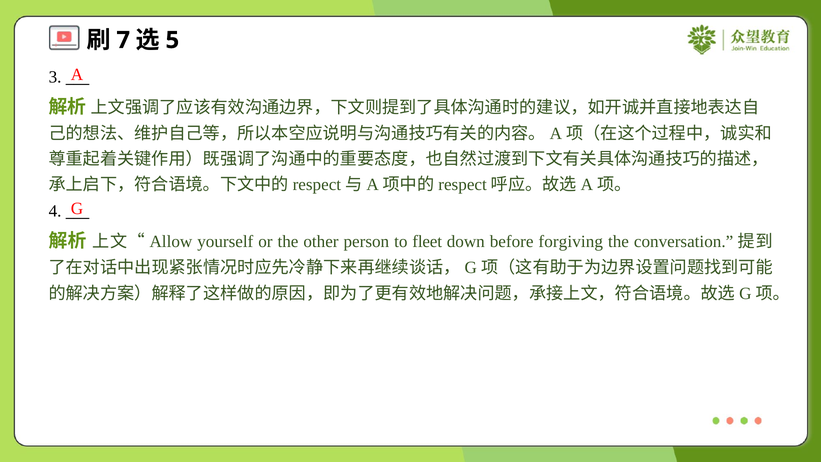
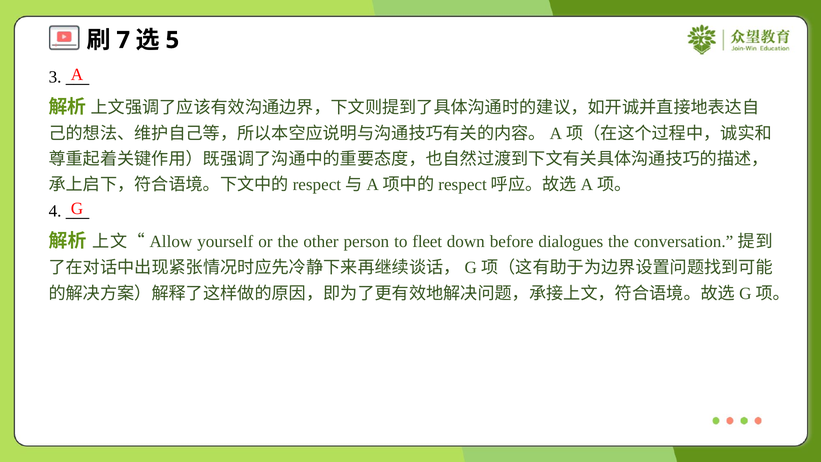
forgiving: forgiving -> dialogues (571, 242)
